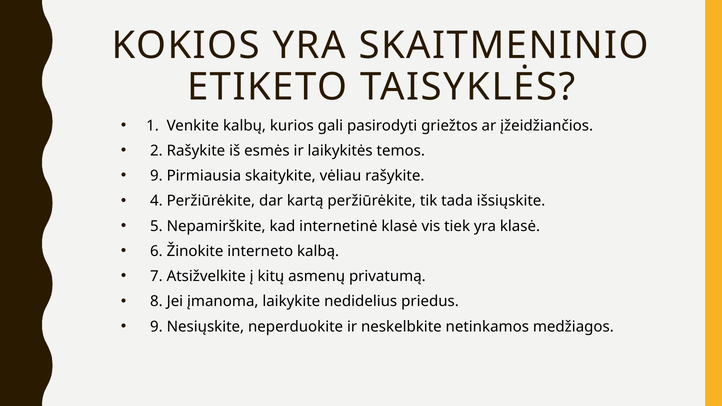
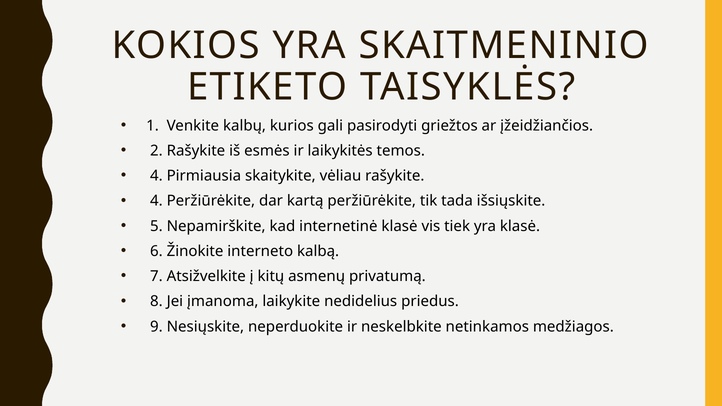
9: 9 -> 4 (156, 176)
